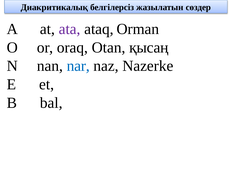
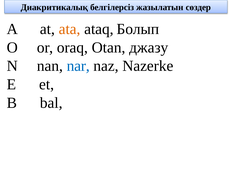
ata colour: purple -> orange (70, 29)
Orman: Orman -> Болып (138, 29)
қысаң: қысаң -> джазу (149, 47)
